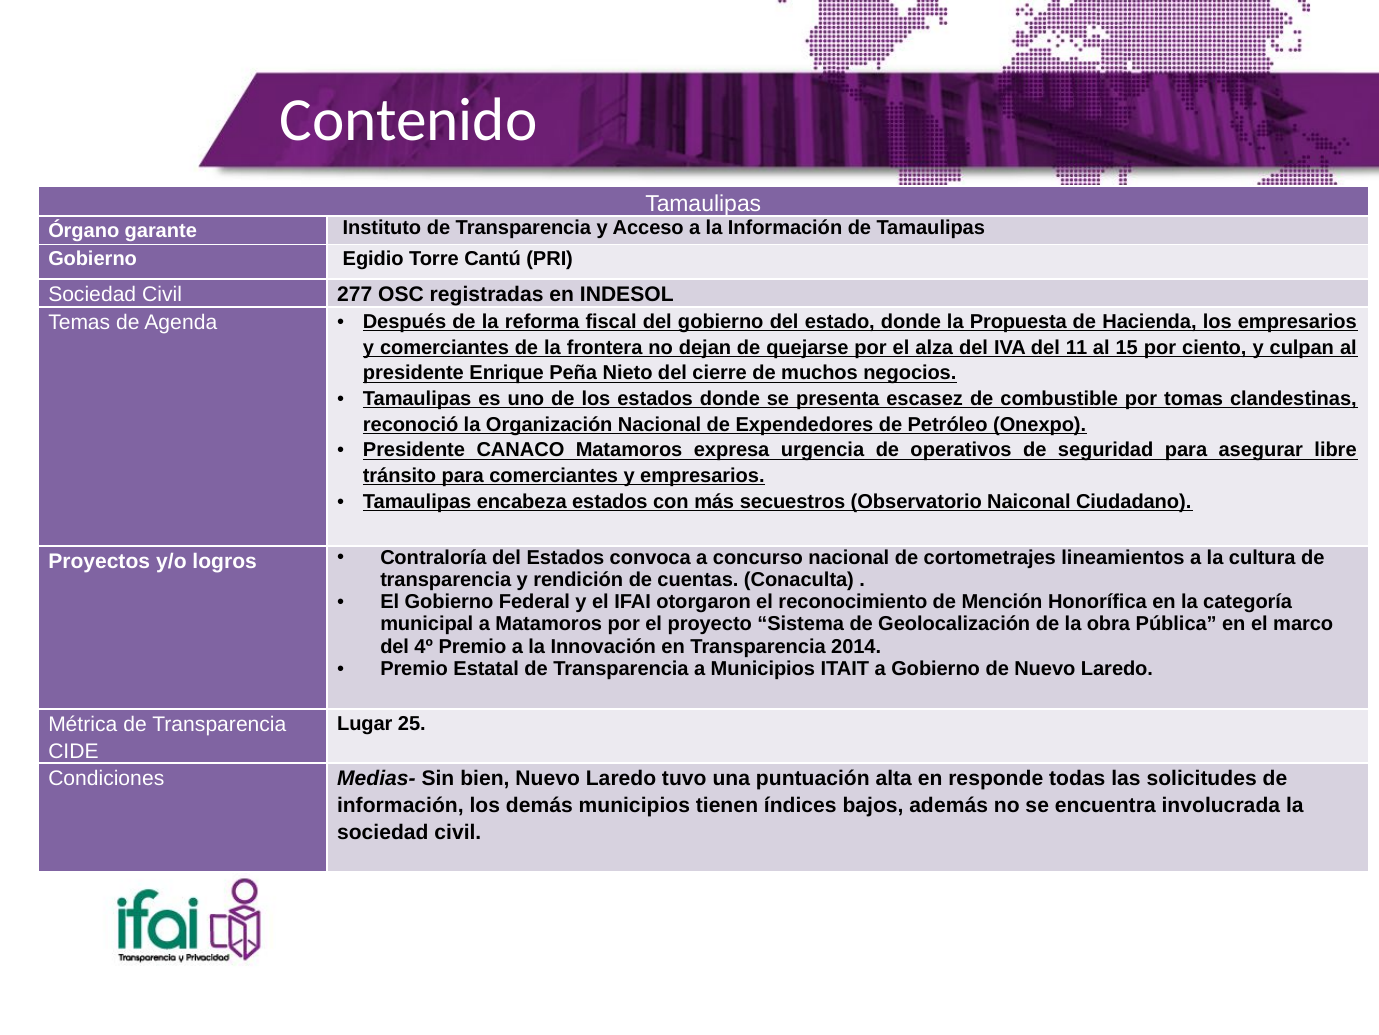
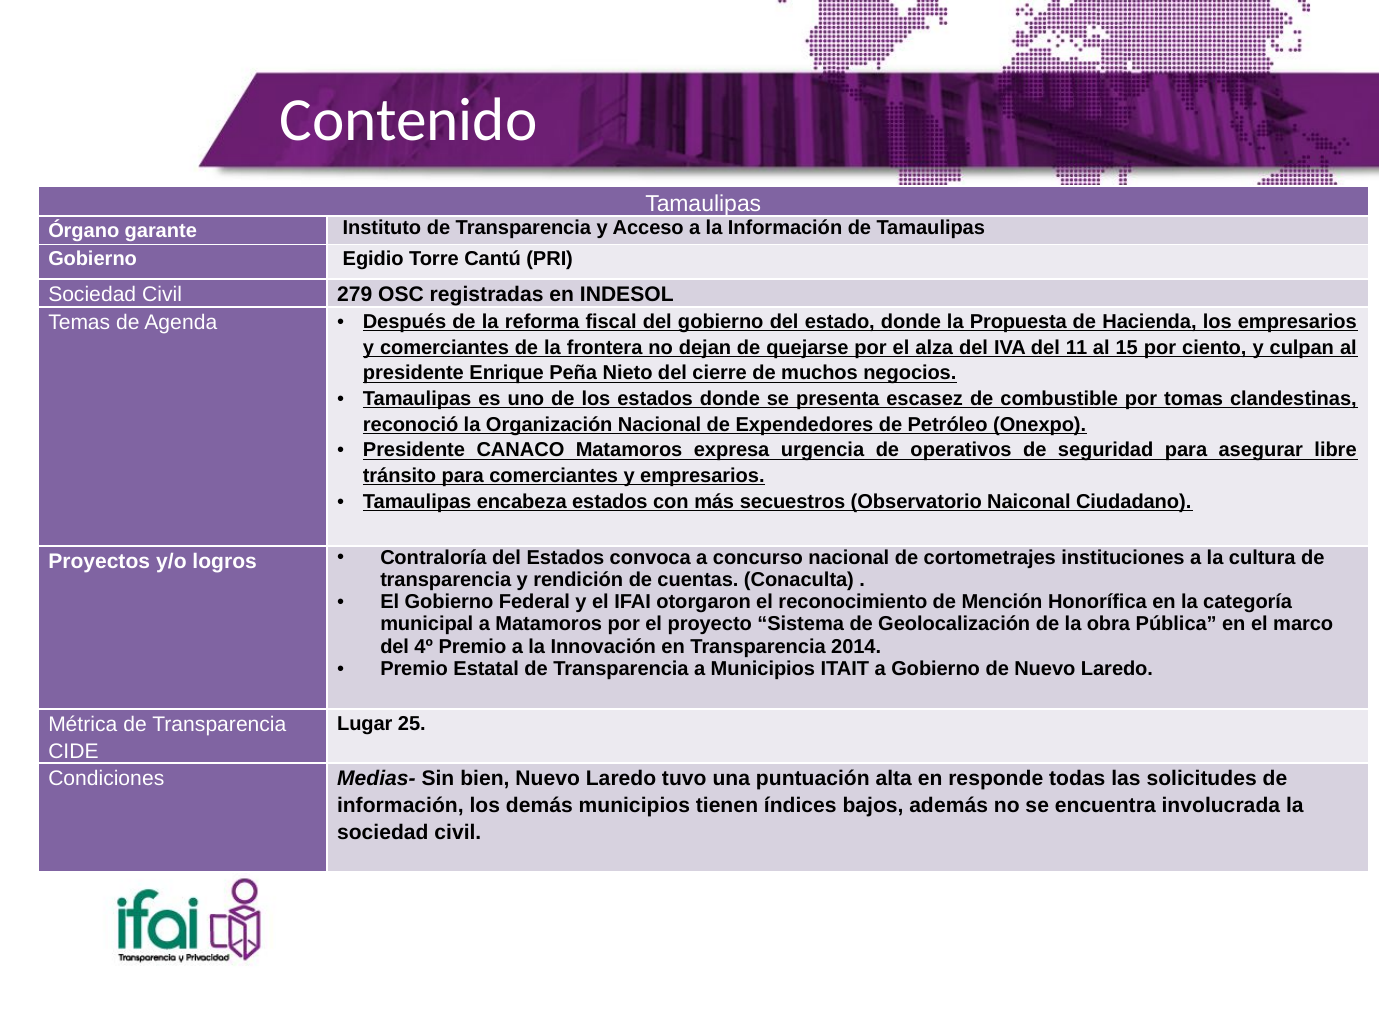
277: 277 -> 279 (355, 294)
lineamientos: lineamientos -> instituciones (1123, 557)
